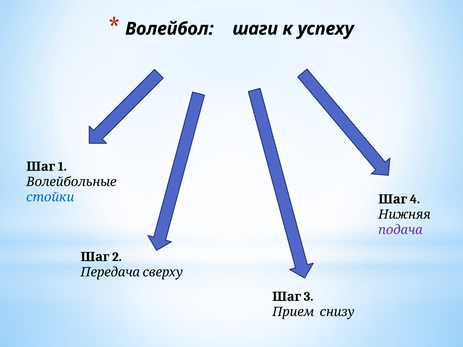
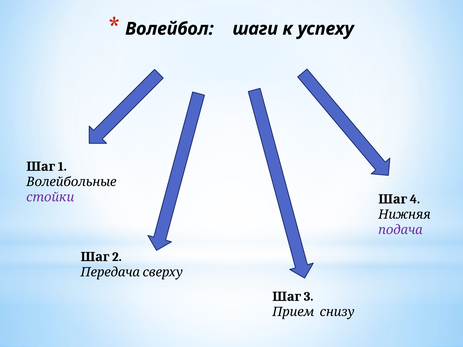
стойки colour: blue -> purple (50, 198)
